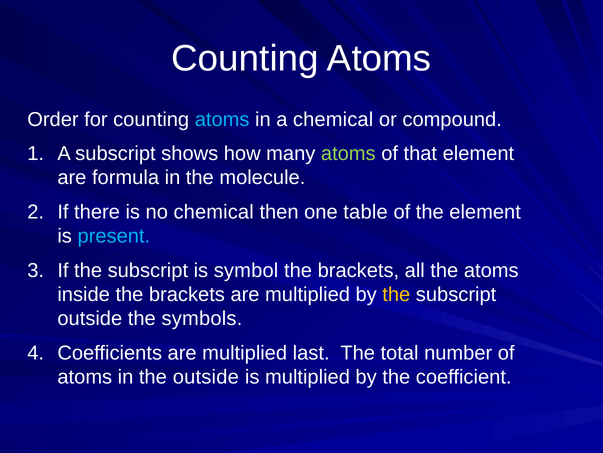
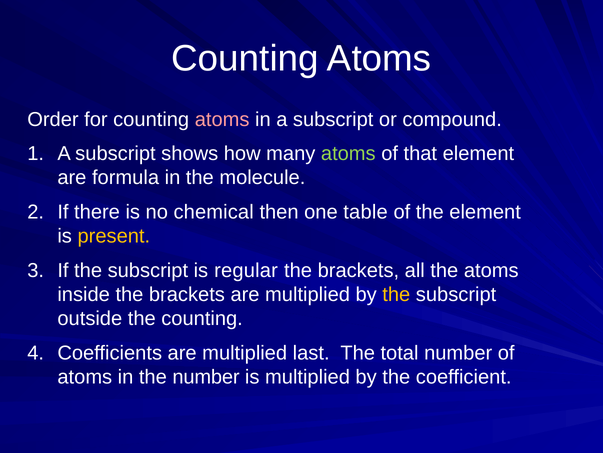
atoms colour: light blue -> pink (222, 119)
in a chemical: chemical -> subscript (333, 119)
present colour: light blue -> yellow (114, 236)
symbol: symbol -> regular (246, 270)
the symbols: symbols -> counting (202, 318)
the outside: outside -> number (206, 376)
